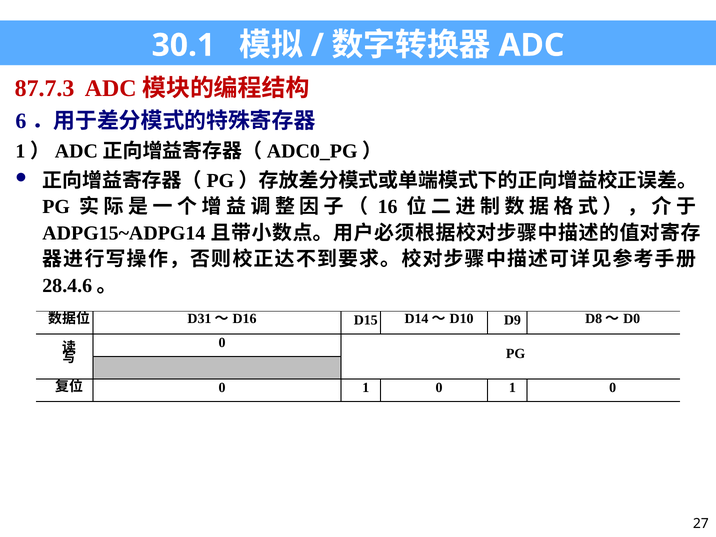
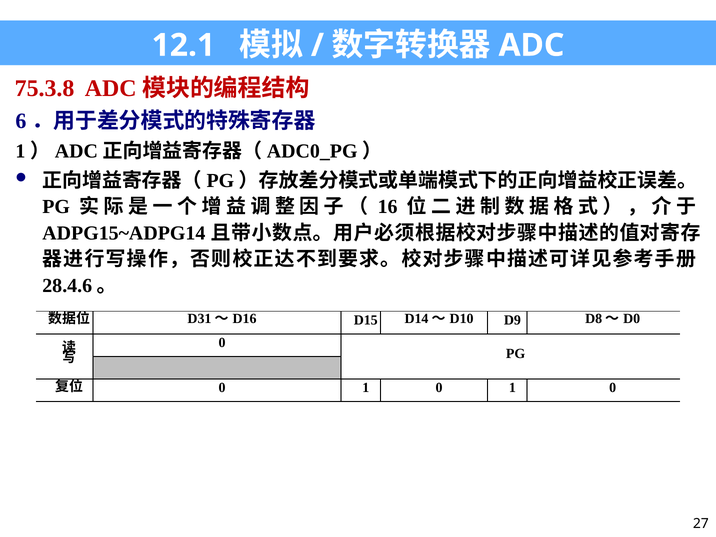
30.1: 30.1 -> 12.1 (183, 45)
87.7.3: 87.7.3 -> 75.3.8 (45, 88)
